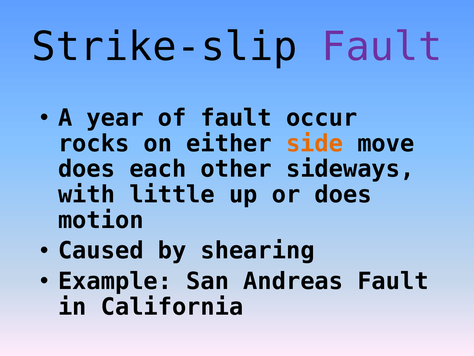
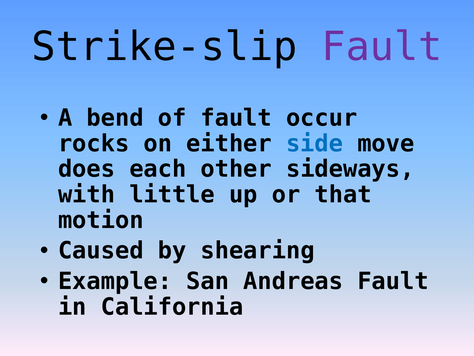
year: year -> bend (115, 118)
side colour: orange -> blue (315, 143)
or does: does -> that (343, 195)
